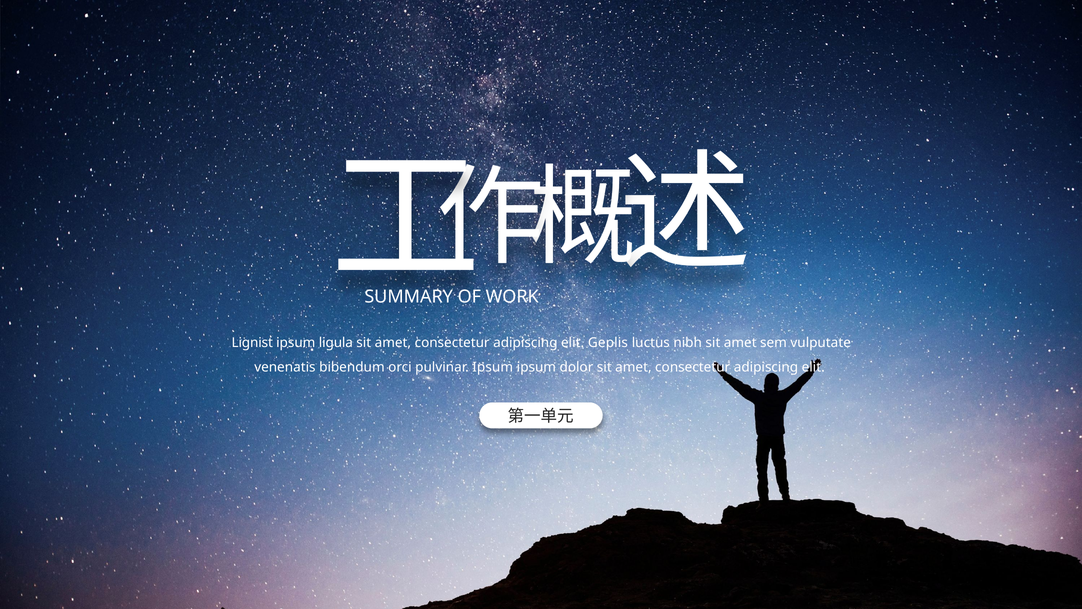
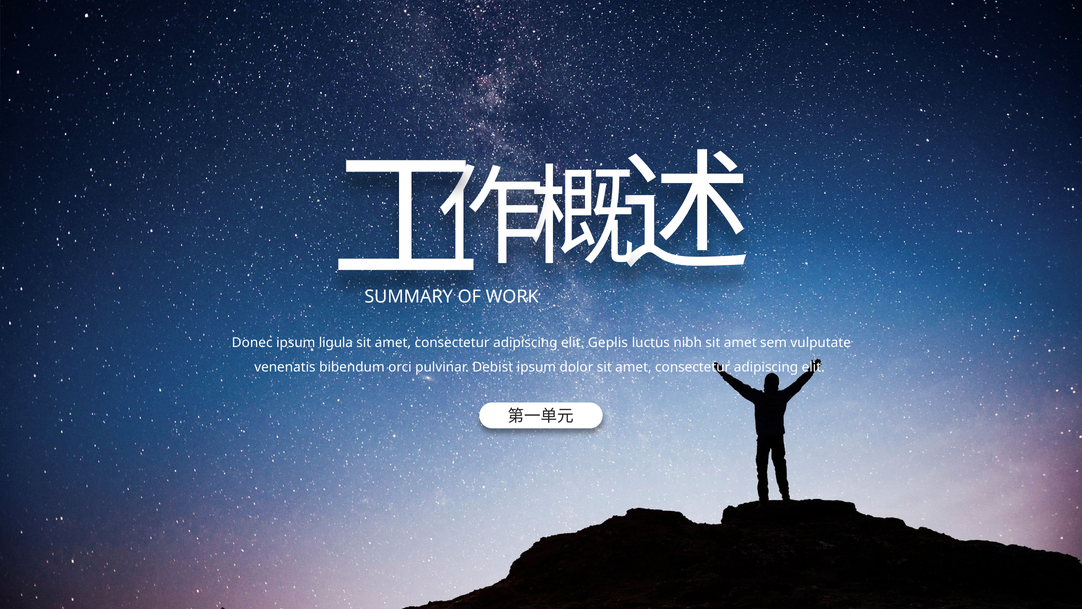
Lignist: Lignist -> Donec (252, 343)
pulvinar Ipsum: Ipsum -> Debist (493, 367)
